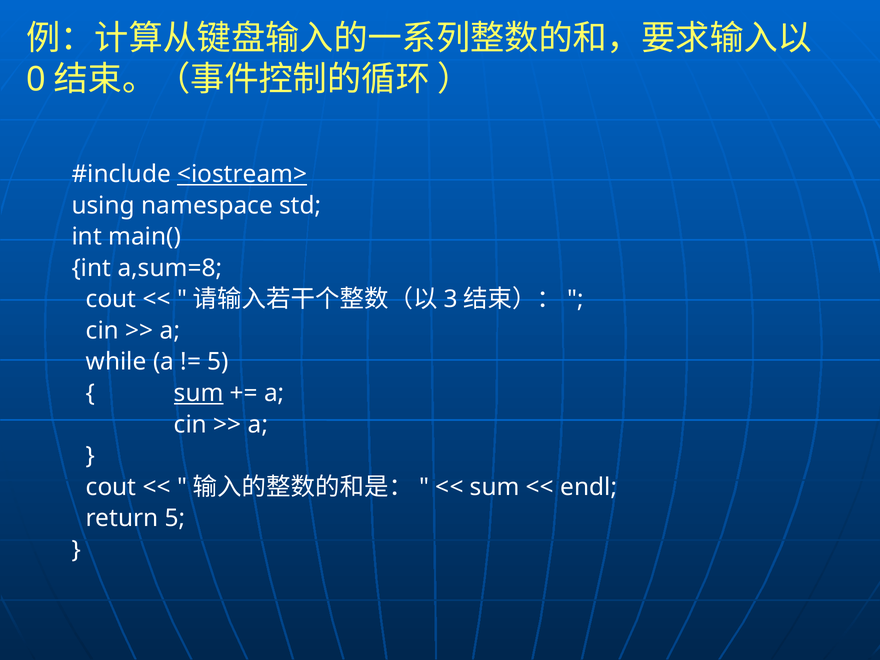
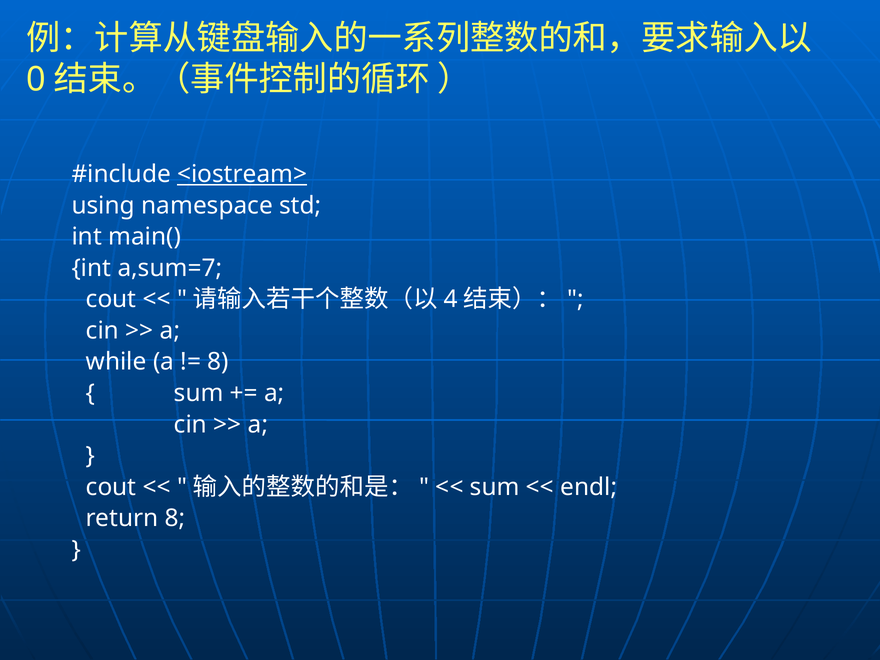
a,sum=8: a,sum=8 -> a,sum=7 (170, 268)
3: 3 -> 4 (451, 299)
5: 5 -> 8 (218, 362)
sum underline: present -> none (199, 393)
return 5: 5 -> 8 (175, 518)
